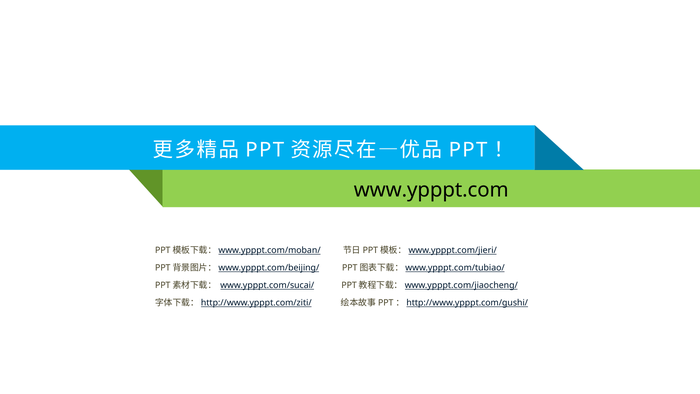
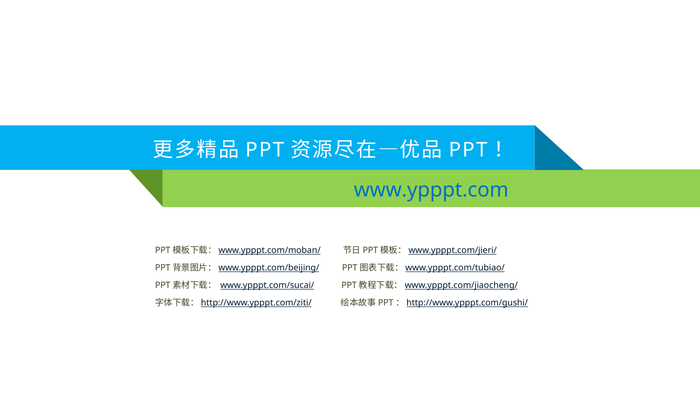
www.ypppt.com colour: black -> blue (431, 190)
